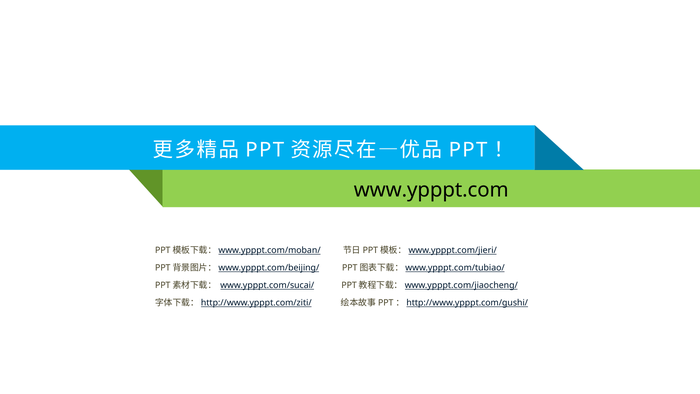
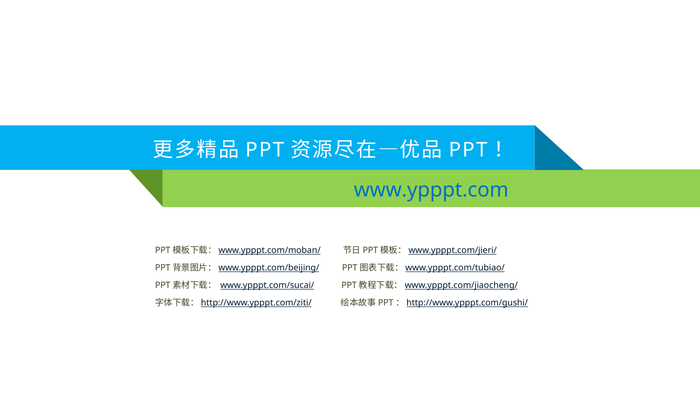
www.ypppt.com colour: black -> blue (431, 190)
